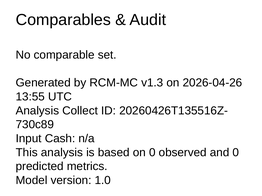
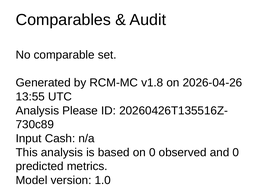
v1.3: v1.3 -> v1.8 (152, 83)
Collect: Collect -> Please (80, 111)
